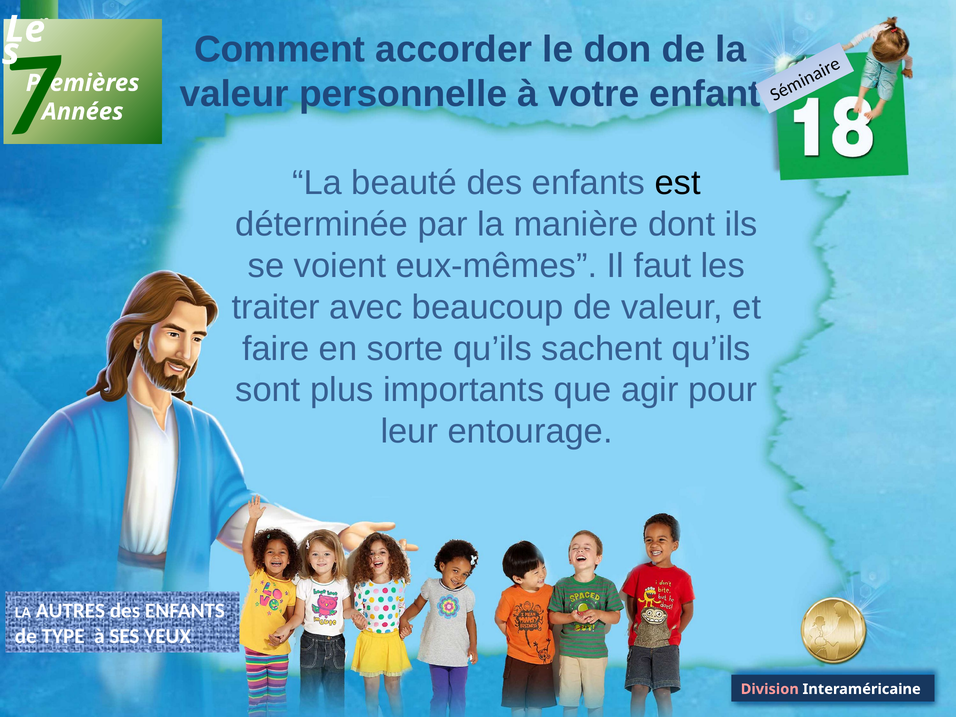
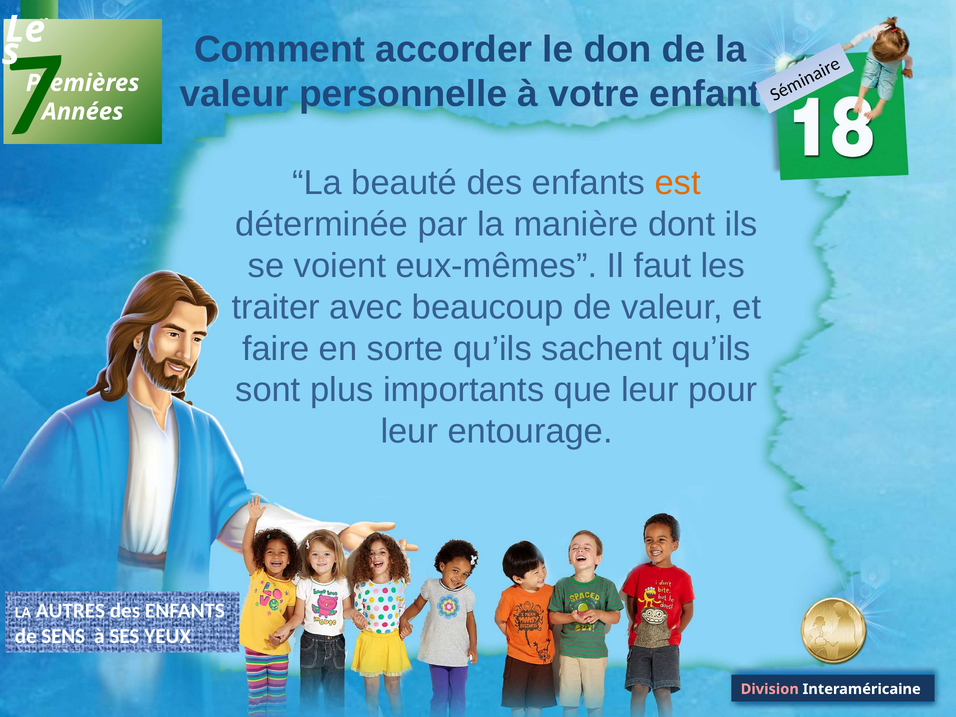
est colour: black -> orange (678, 183)
que agir: agir -> leur (650, 390)
TYPE: TYPE -> SENS (63, 636)
